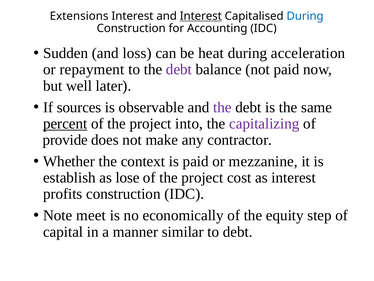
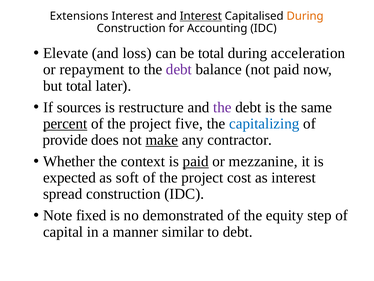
During colour: blue -> orange (305, 16)
Sudden: Sudden -> Elevate (66, 53)
be heat: heat -> total (211, 53)
but well: well -> total (79, 86)
observable: observable -> restructure (151, 107)
into: into -> five (189, 123)
capitalizing colour: purple -> blue (264, 123)
make underline: none -> present (162, 140)
paid underline: none -> present (196, 161)
establish: establish -> expected (69, 177)
lose: lose -> soft (127, 177)
profits: profits -> spread (63, 194)
meet: meet -> fixed (91, 215)
economically: economically -> demonstrated (183, 215)
